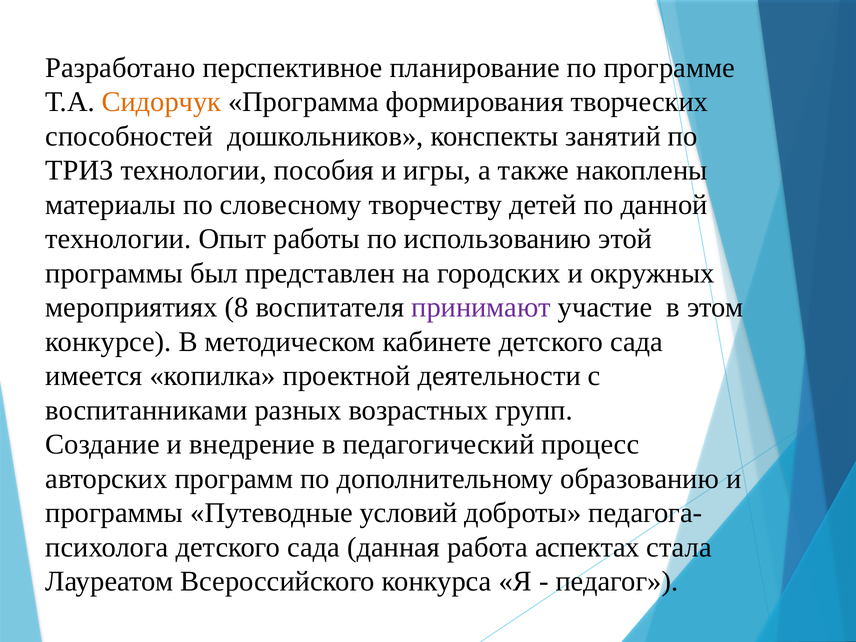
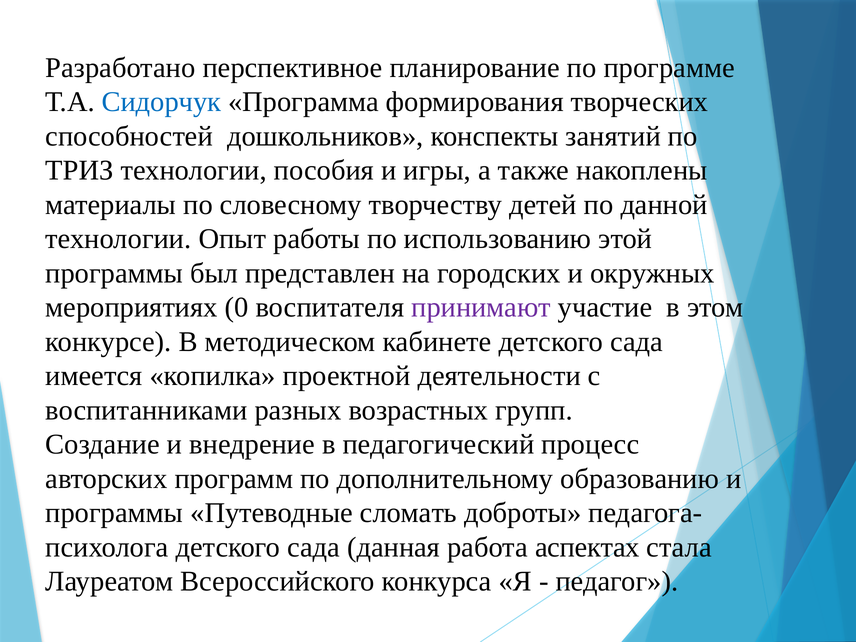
Сидорчук colour: orange -> blue (161, 102)
8: 8 -> 0 (237, 307)
условий: условий -> сломать (408, 513)
